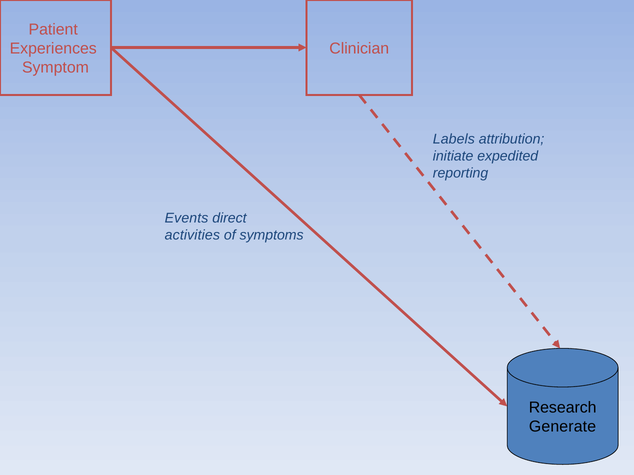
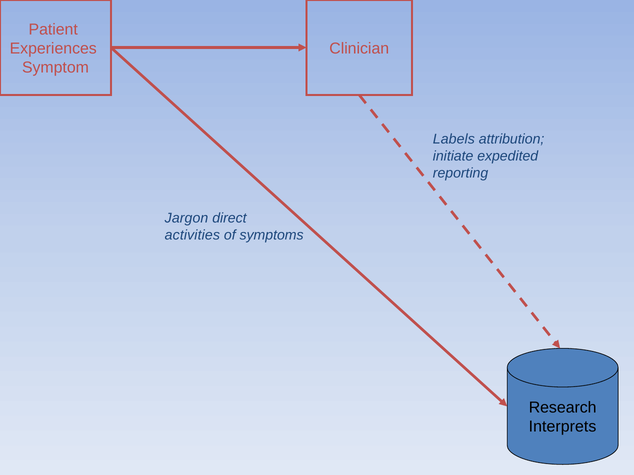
Events: Events -> Jargon (187, 219)
Generate: Generate -> Interprets (563, 427)
